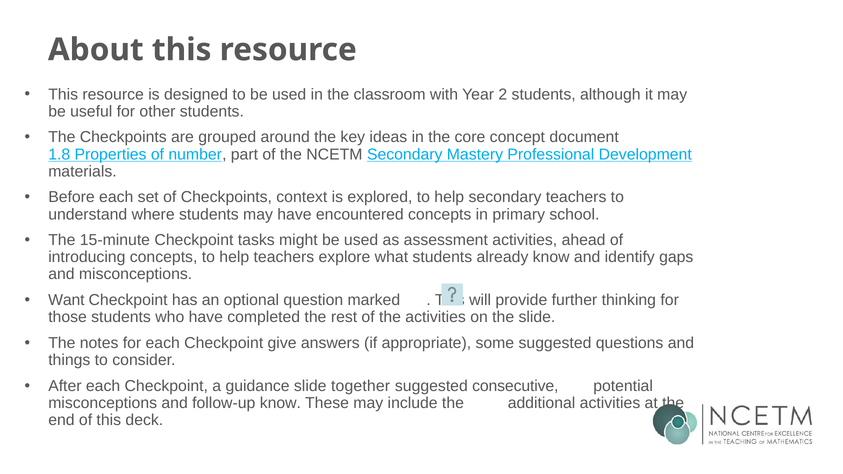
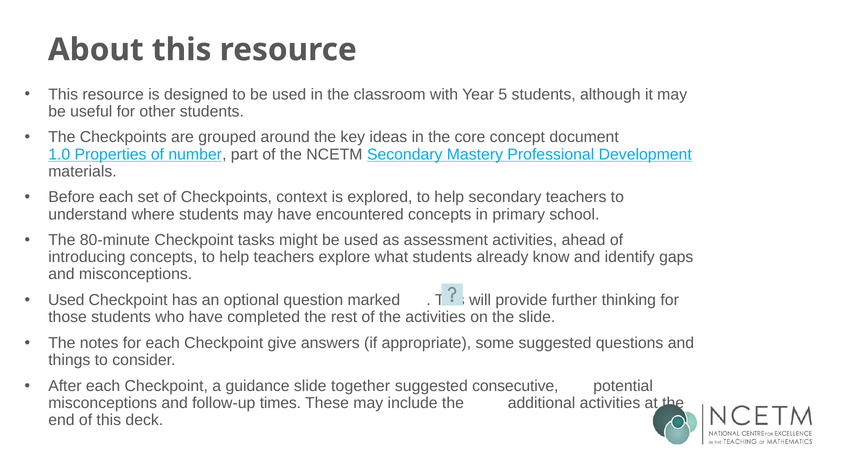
2: 2 -> 5 (503, 94)
1.8: 1.8 -> 1.0 (59, 154)
15-minute: 15-minute -> 80-minute (115, 240)
Want: Want -> Used (66, 300)
follow-up know: know -> times (280, 403)
